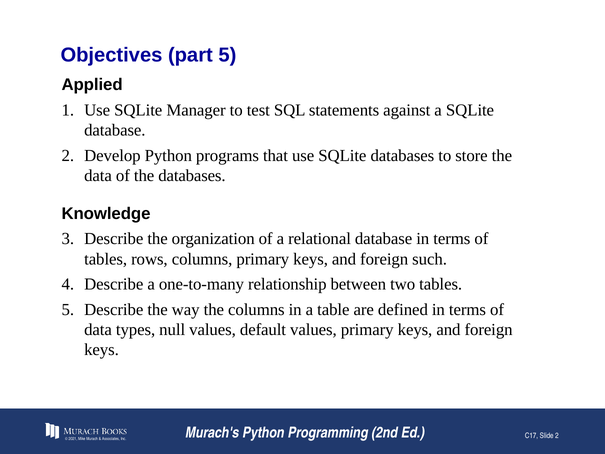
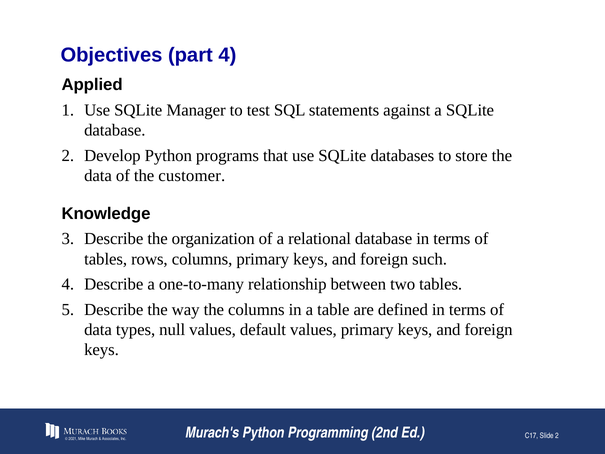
part 5: 5 -> 4 (227, 55)
the databases: databases -> customer (192, 176)
